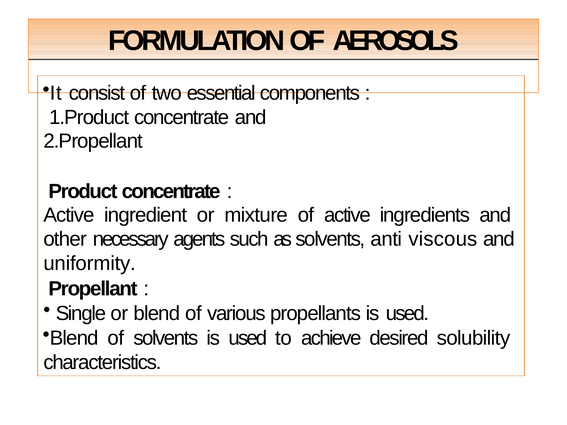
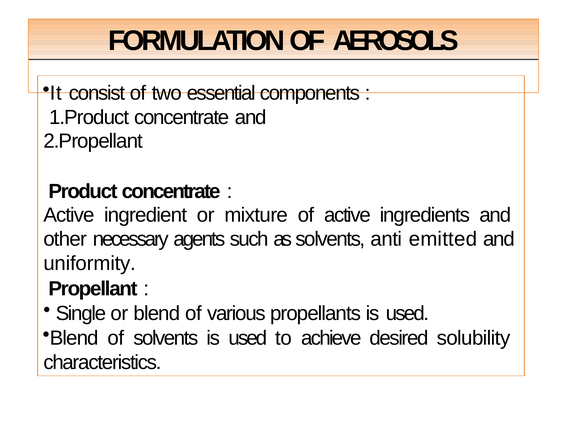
viscous: viscous -> emitted (443, 239)
